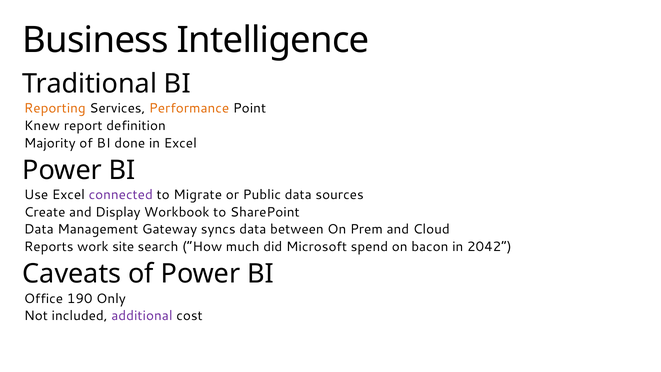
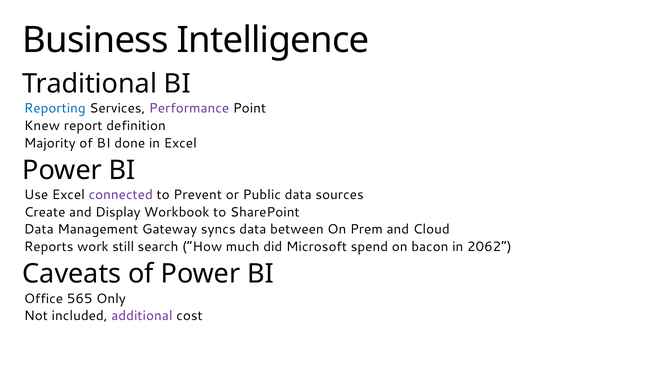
Reporting colour: orange -> blue (55, 108)
Performance colour: orange -> purple (189, 108)
Migrate: Migrate -> Prevent (198, 195)
site: site -> still (123, 247)
2042: 2042 -> 2062 (489, 247)
190: 190 -> 565 (80, 298)
